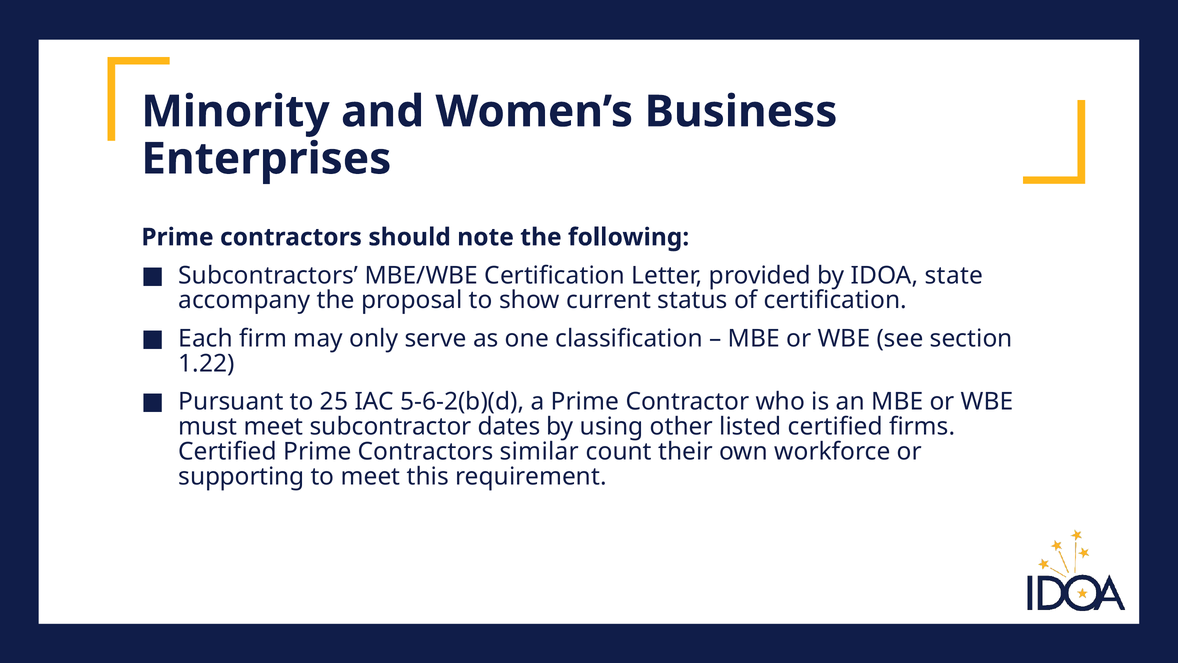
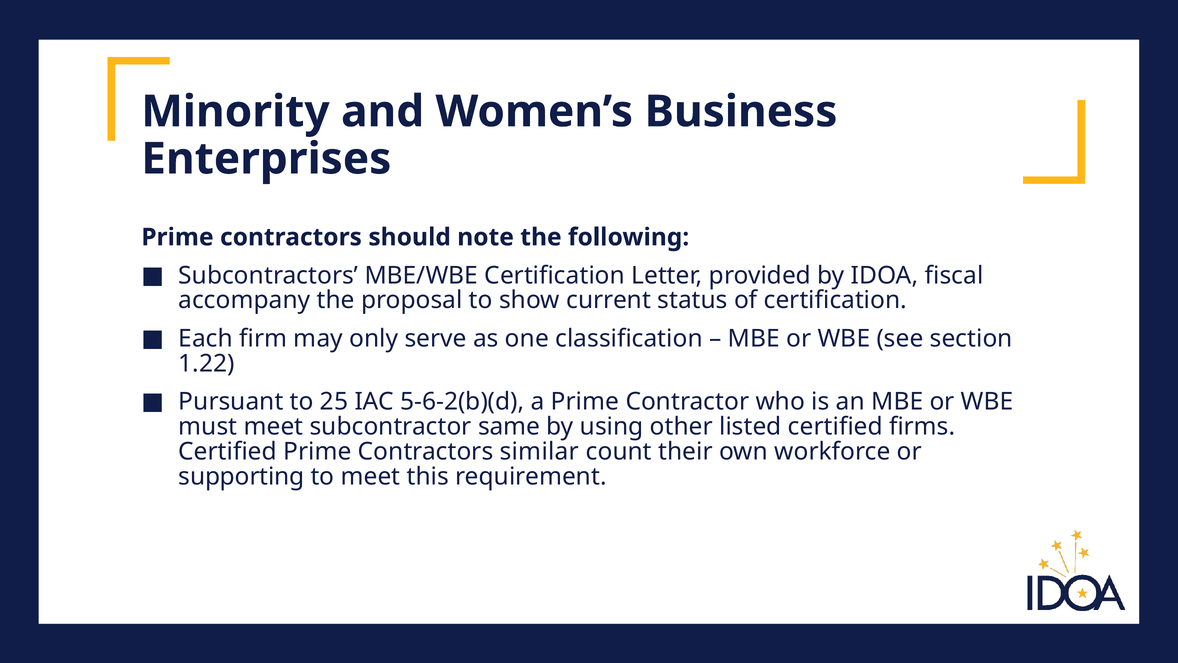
state: state -> fiscal (954, 275)
dates: dates -> same (509, 426)
